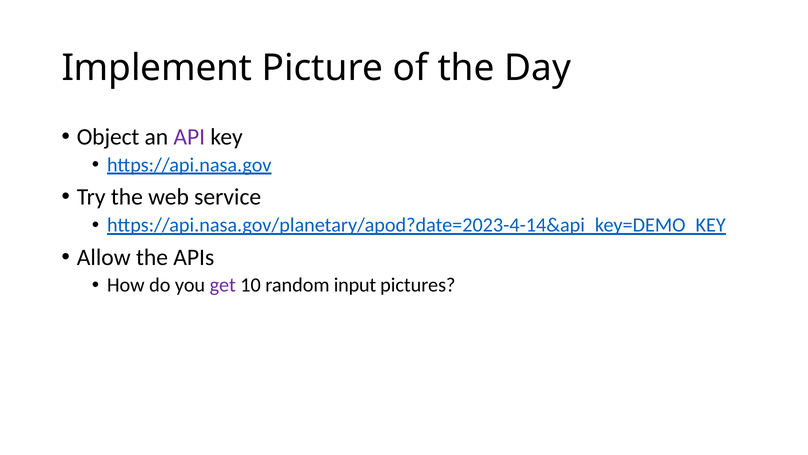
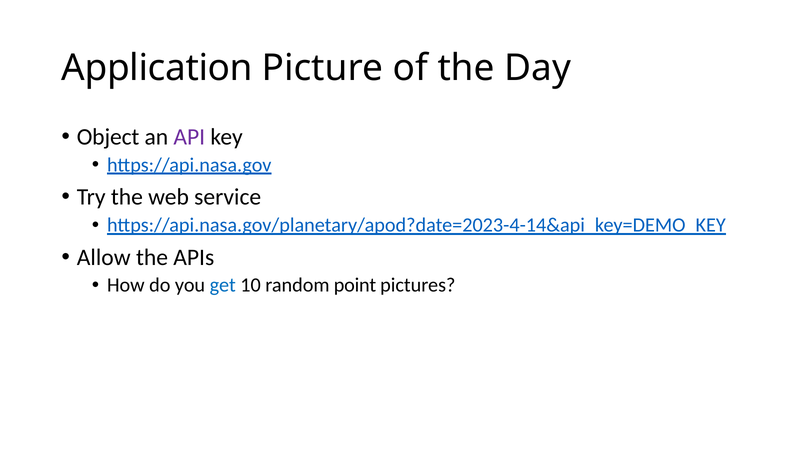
Implement: Implement -> Application (157, 68)
get colour: purple -> blue (223, 285)
input: input -> point (355, 285)
